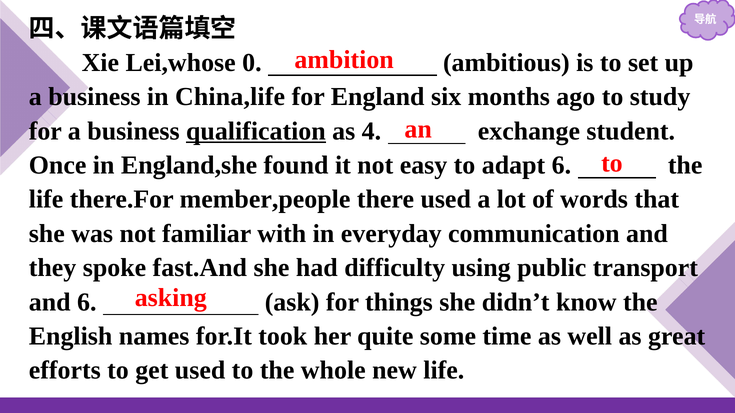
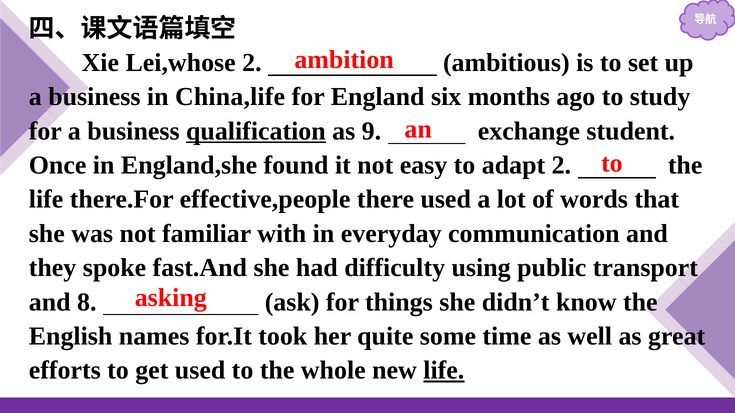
Lei,whose 0: 0 -> 2 (252, 63)
4: 4 -> 9 (371, 131)
adapt 6: 6 -> 2 (561, 165)
member,people: member,people -> effective,people (265, 200)
and 6: 6 -> 8 (87, 302)
life underline: none -> present (444, 371)
